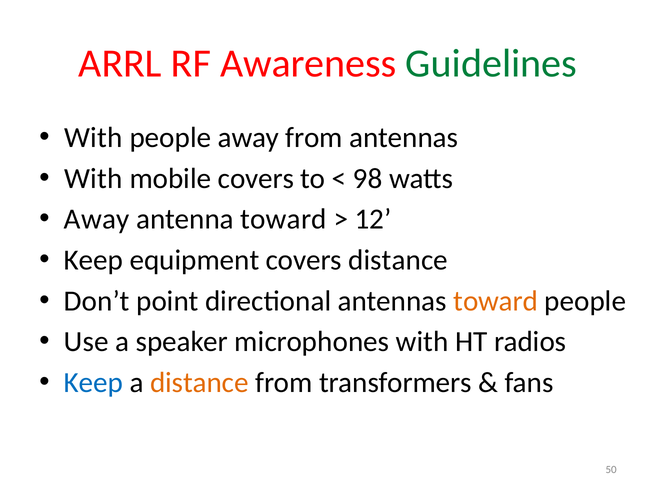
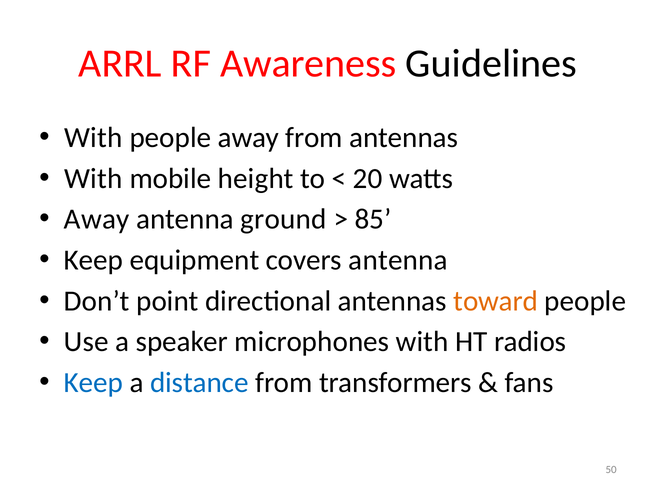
Guidelines colour: green -> black (491, 64)
mobile covers: covers -> height (256, 178)
98: 98 -> 20 (368, 178)
antenna toward: toward -> ground (284, 219)
12: 12 -> 85 (373, 219)
covers distance: distance -> antenna (398, 260)
distance colour: orange -> blue (199, 383)
